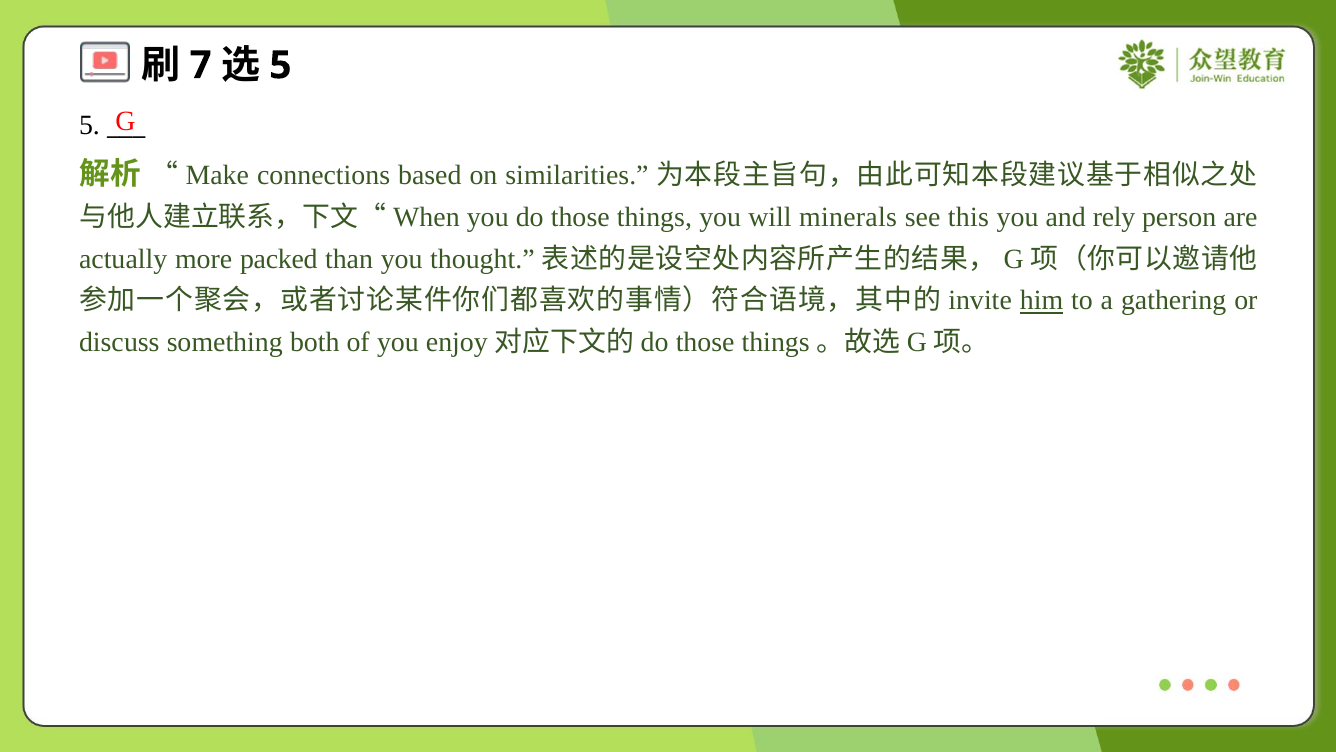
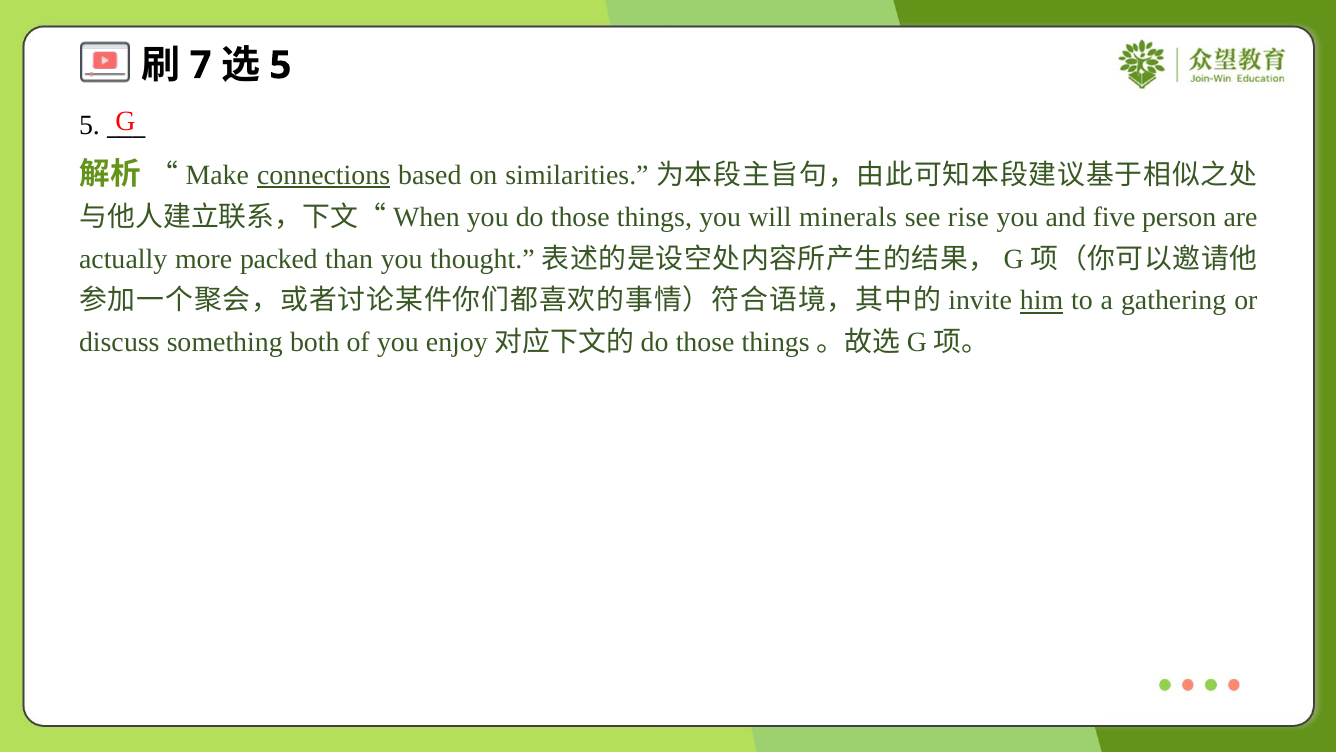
connections underline: none -> present (324, 175)
this: this -> rise (968, 217)
rely: rely -> five (1114, 217)
